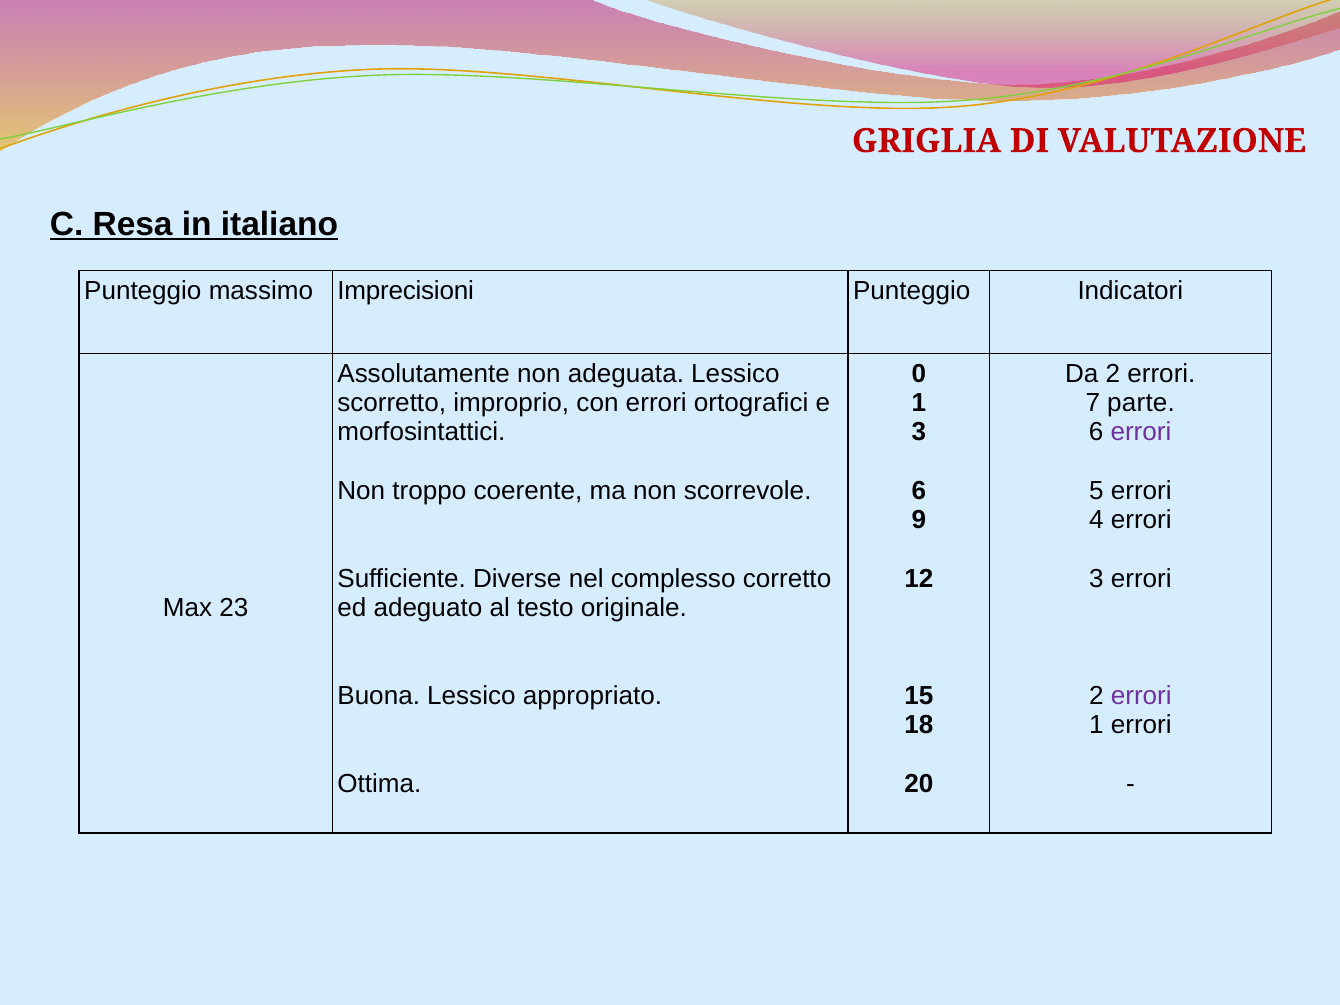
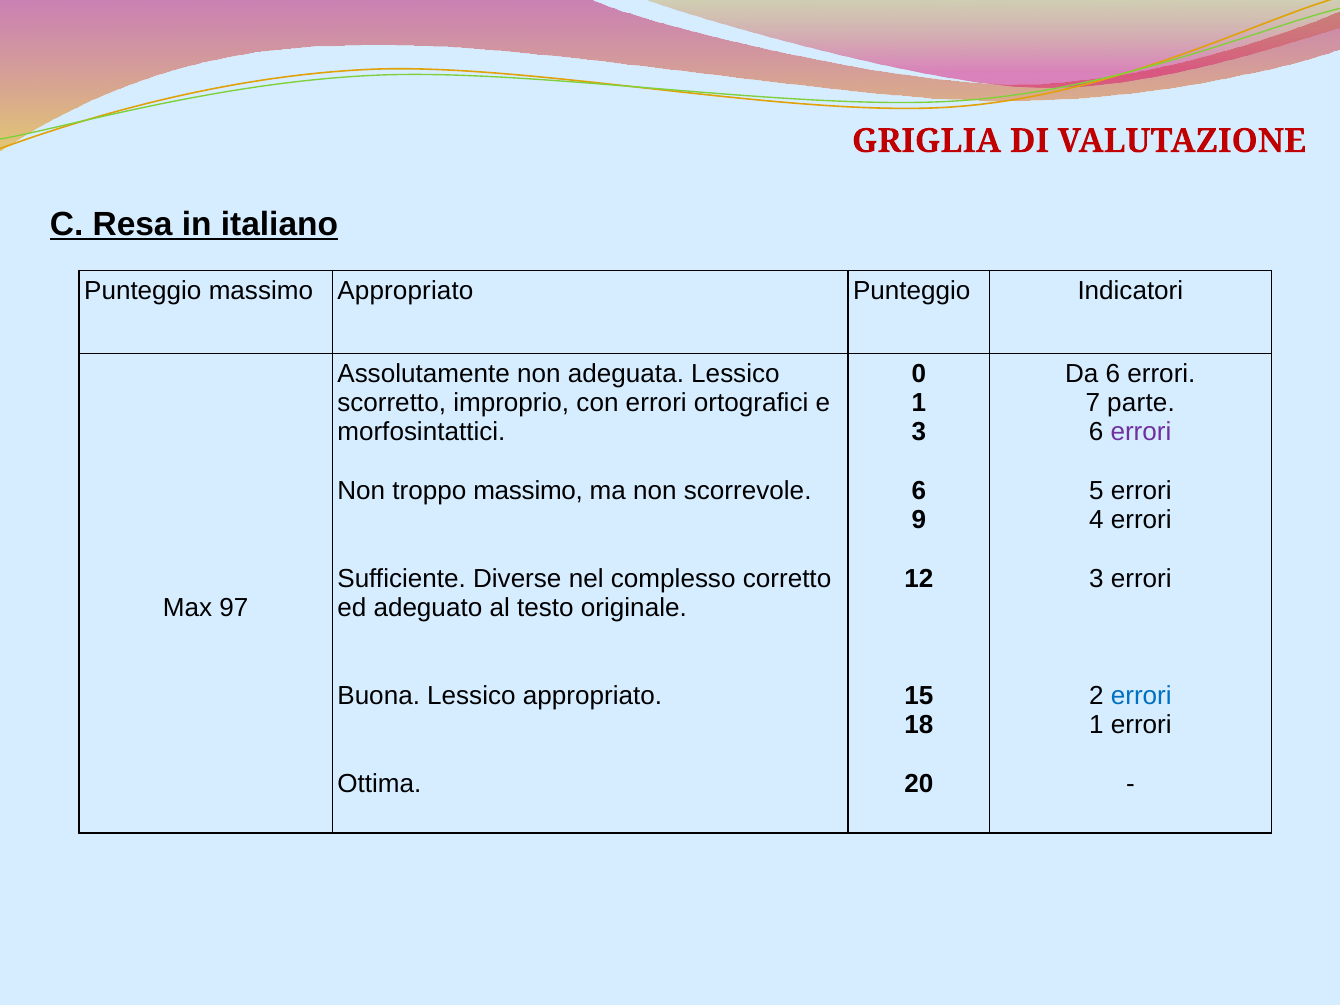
massimo Imprecisioni: Imprecisioni -> Appropriato (405, 290)
Da 2: 2 -> 6 (1113, 374)
troppo coerente: coerente -> massimo (528, 491)
23: 23 -> 97 (234, 608)
errori colour: purple -> blue (1141, 696)
